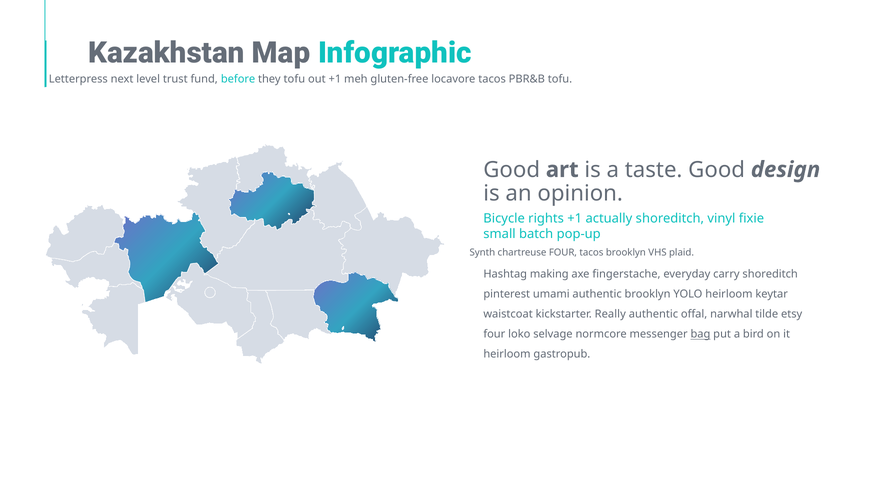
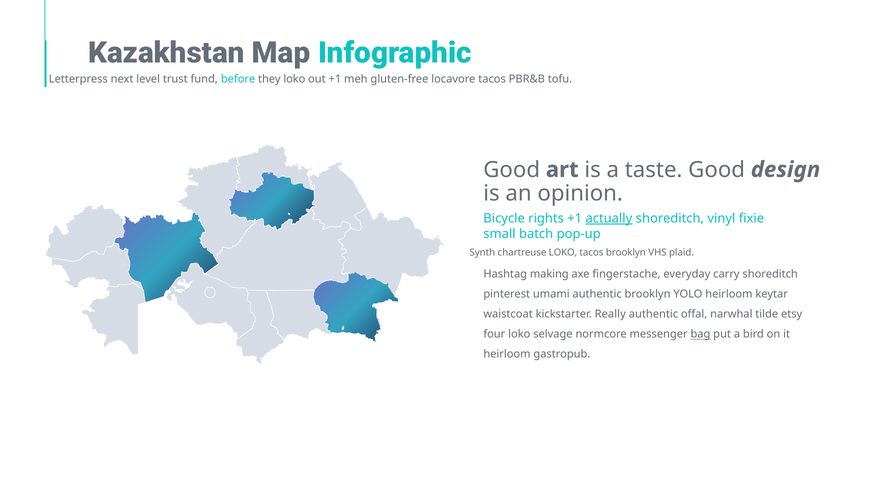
they tofu: tofu -> loko (294, 79)
actually underline: none -> present (609, 218)
chartreuse FOUR: FOUR -> LOKO (563, 253)
